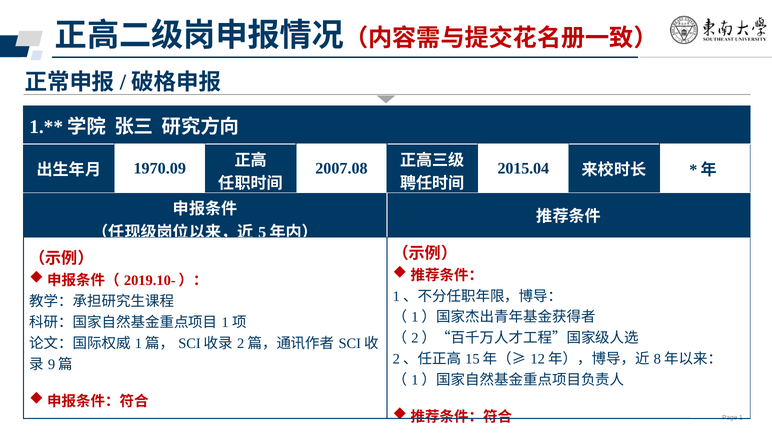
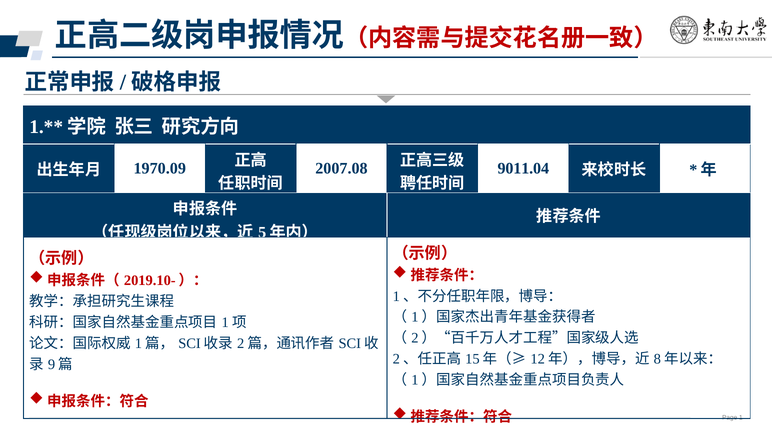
2015.04: 2015.04 -> 9011.04 (523, 169)
